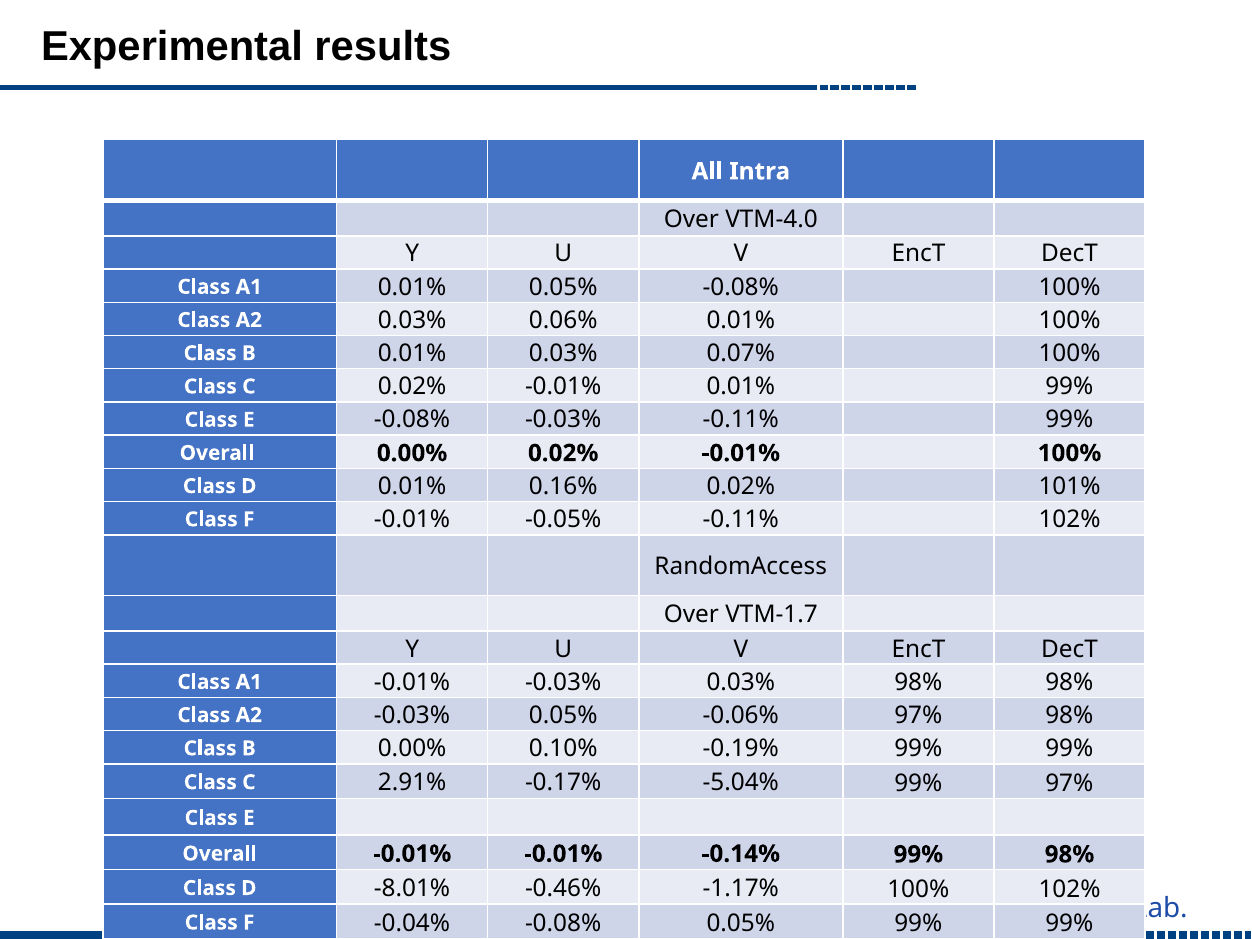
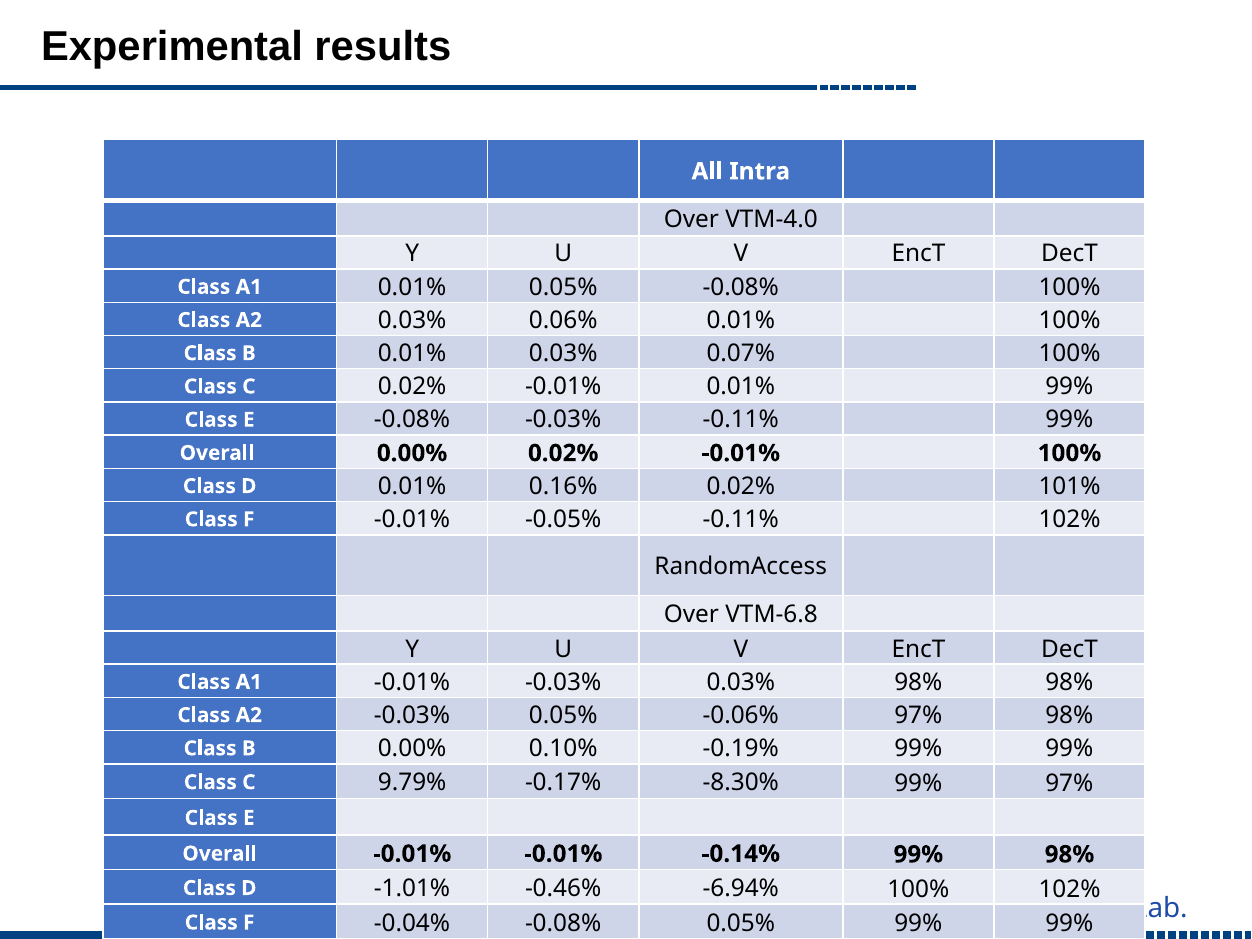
VTM-1.7: VTM-1.7 -> VTM-6.8 (772, 615)
2.91%: 2.91% -> 9.79% (412, 782)
-5.04%: -5.04% -> -8.30% (741, 782)
-8.01%: -8.01% -> -1.01% (412, 888)
-1.17%: -1.17% -> -6.94% (741, 888)
